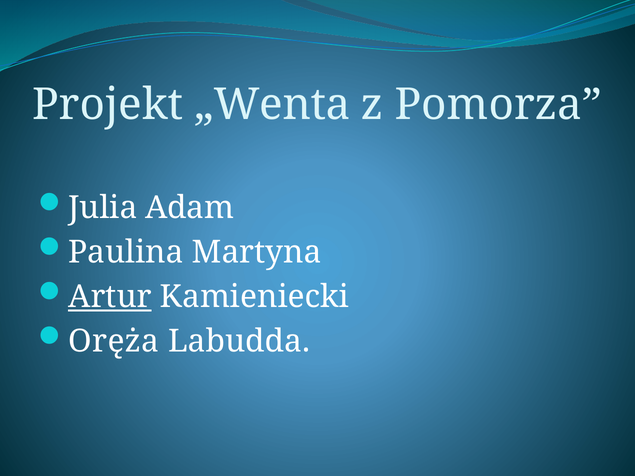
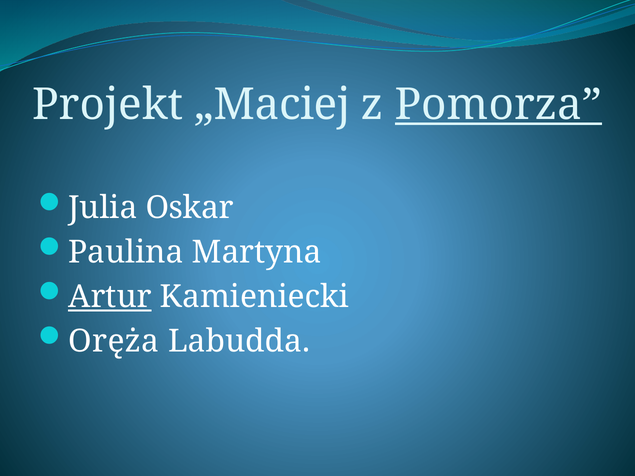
„Wenta: „Wenta -> „Maciej (272, 105)
Pomorza underline: none -> present (498, 105)
Adam: Adam -> Oskar (190, 208)
